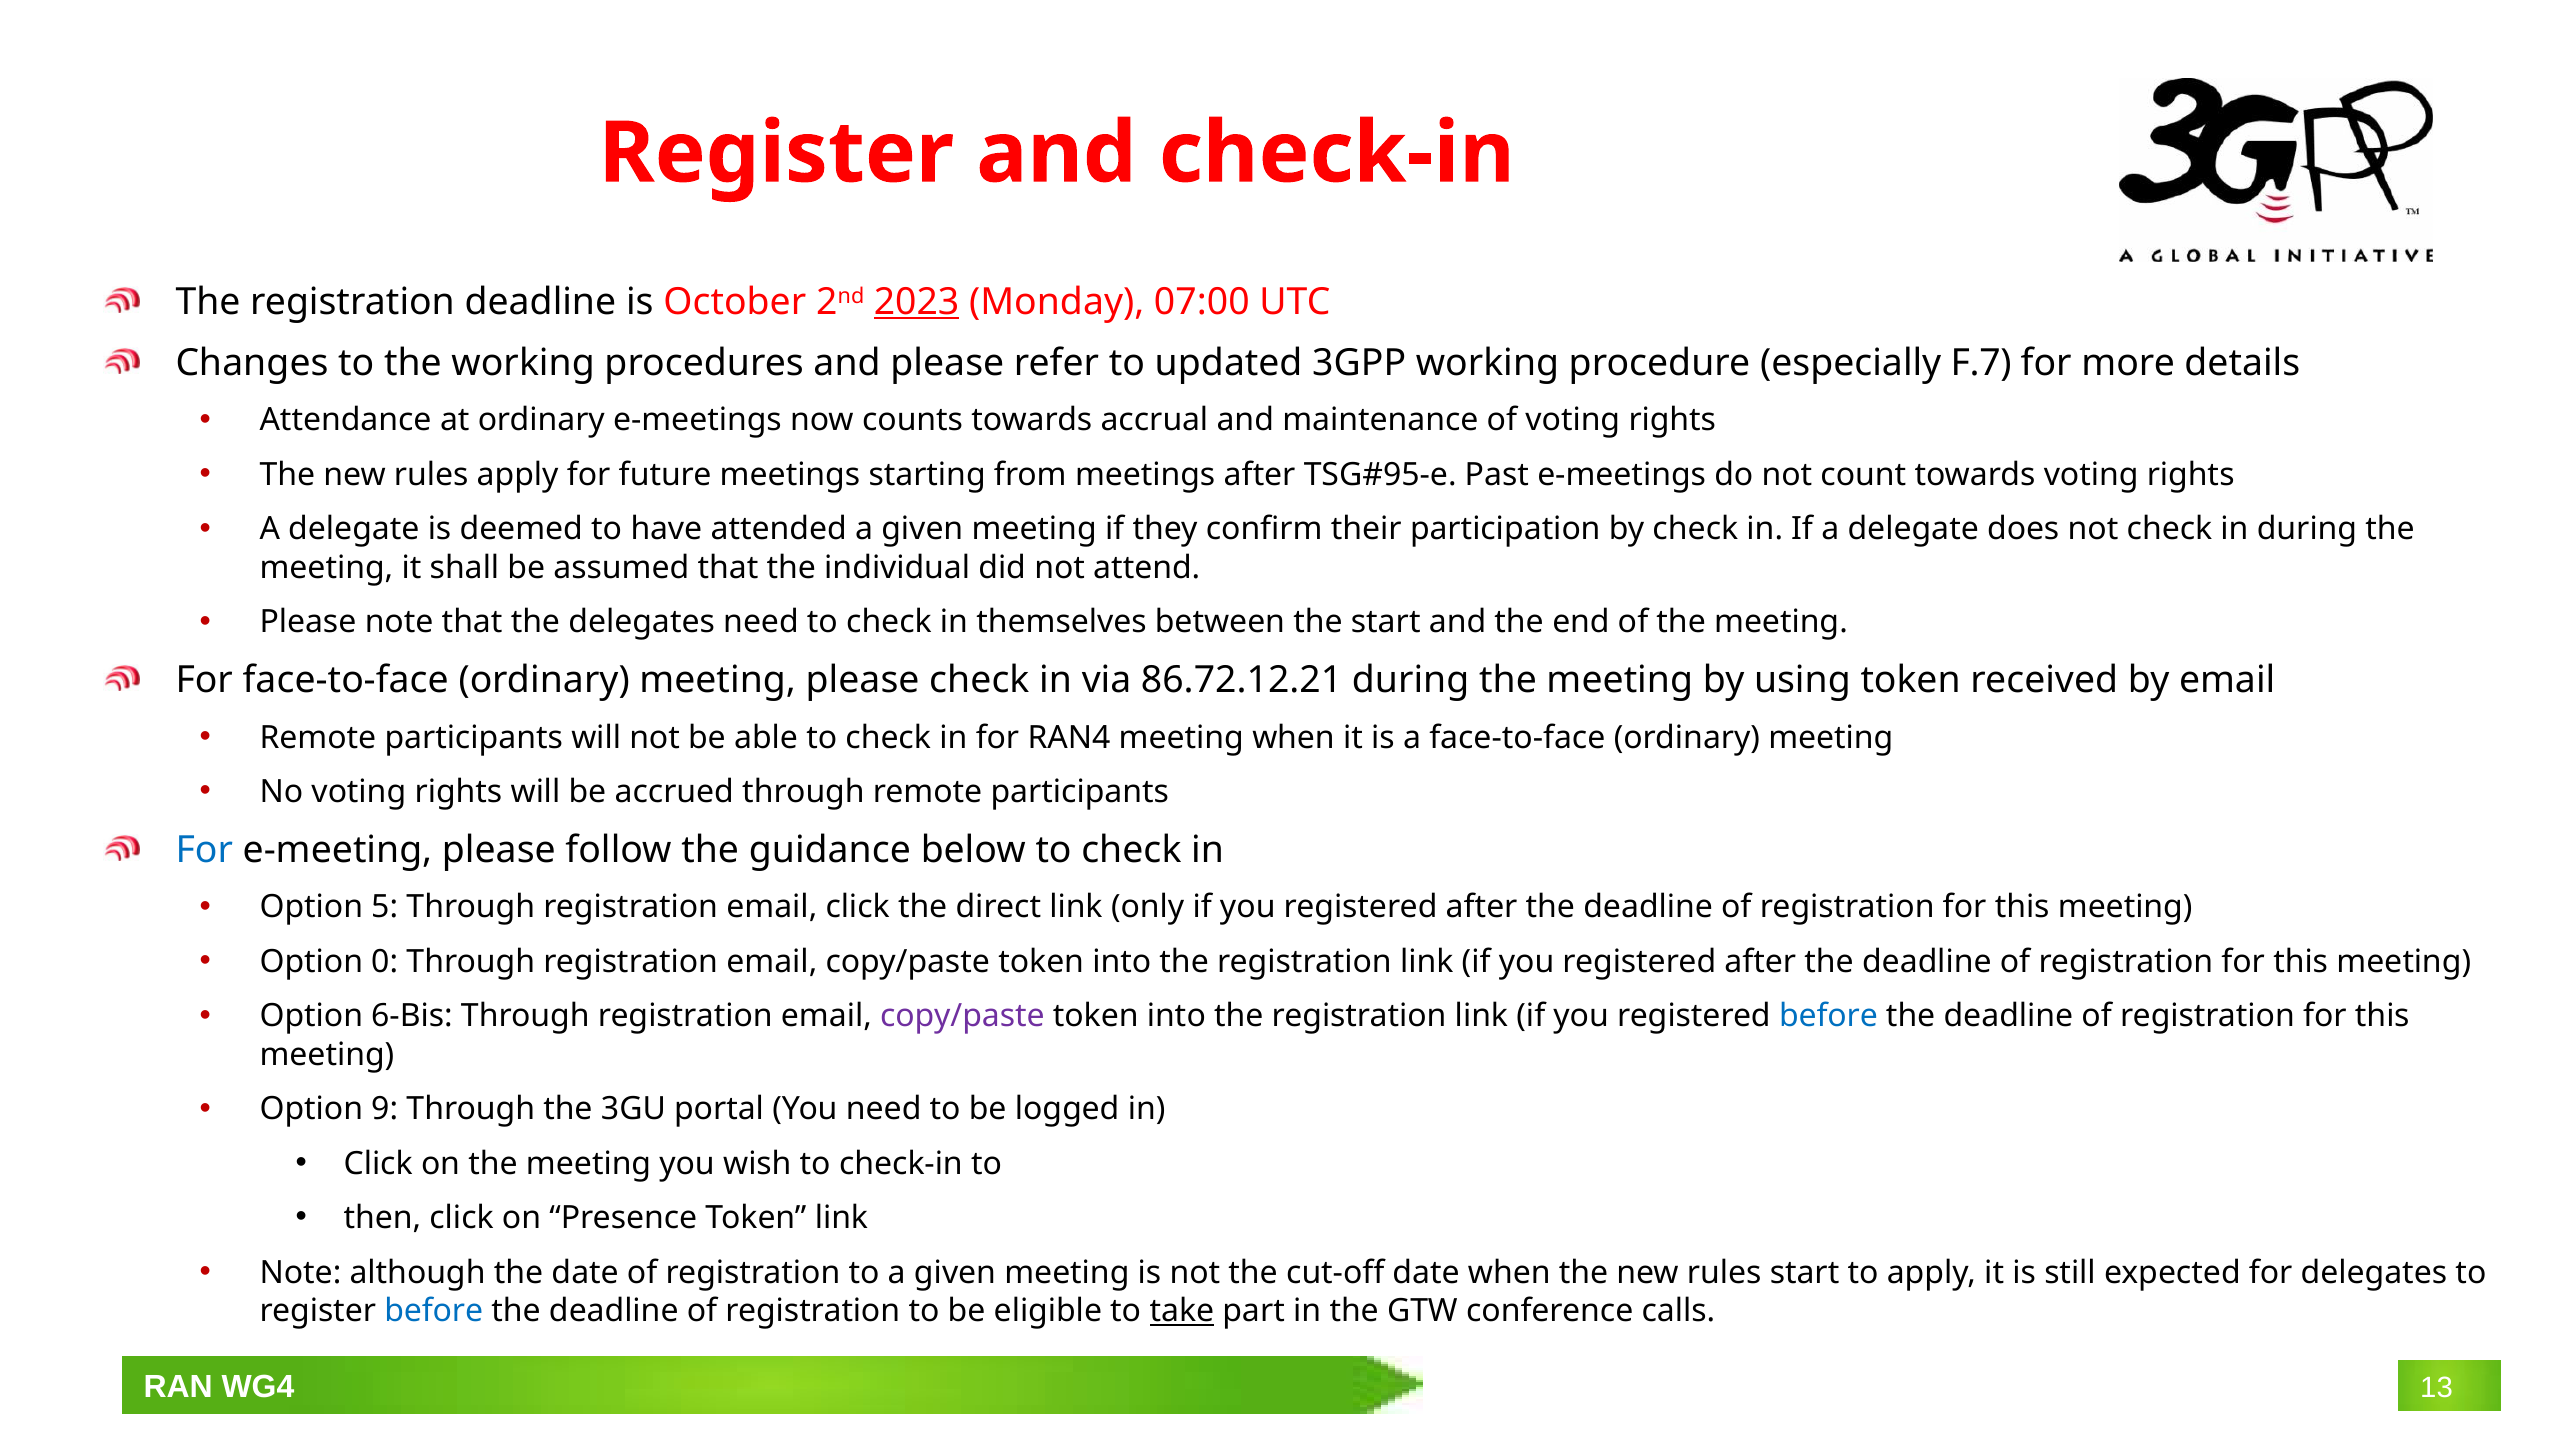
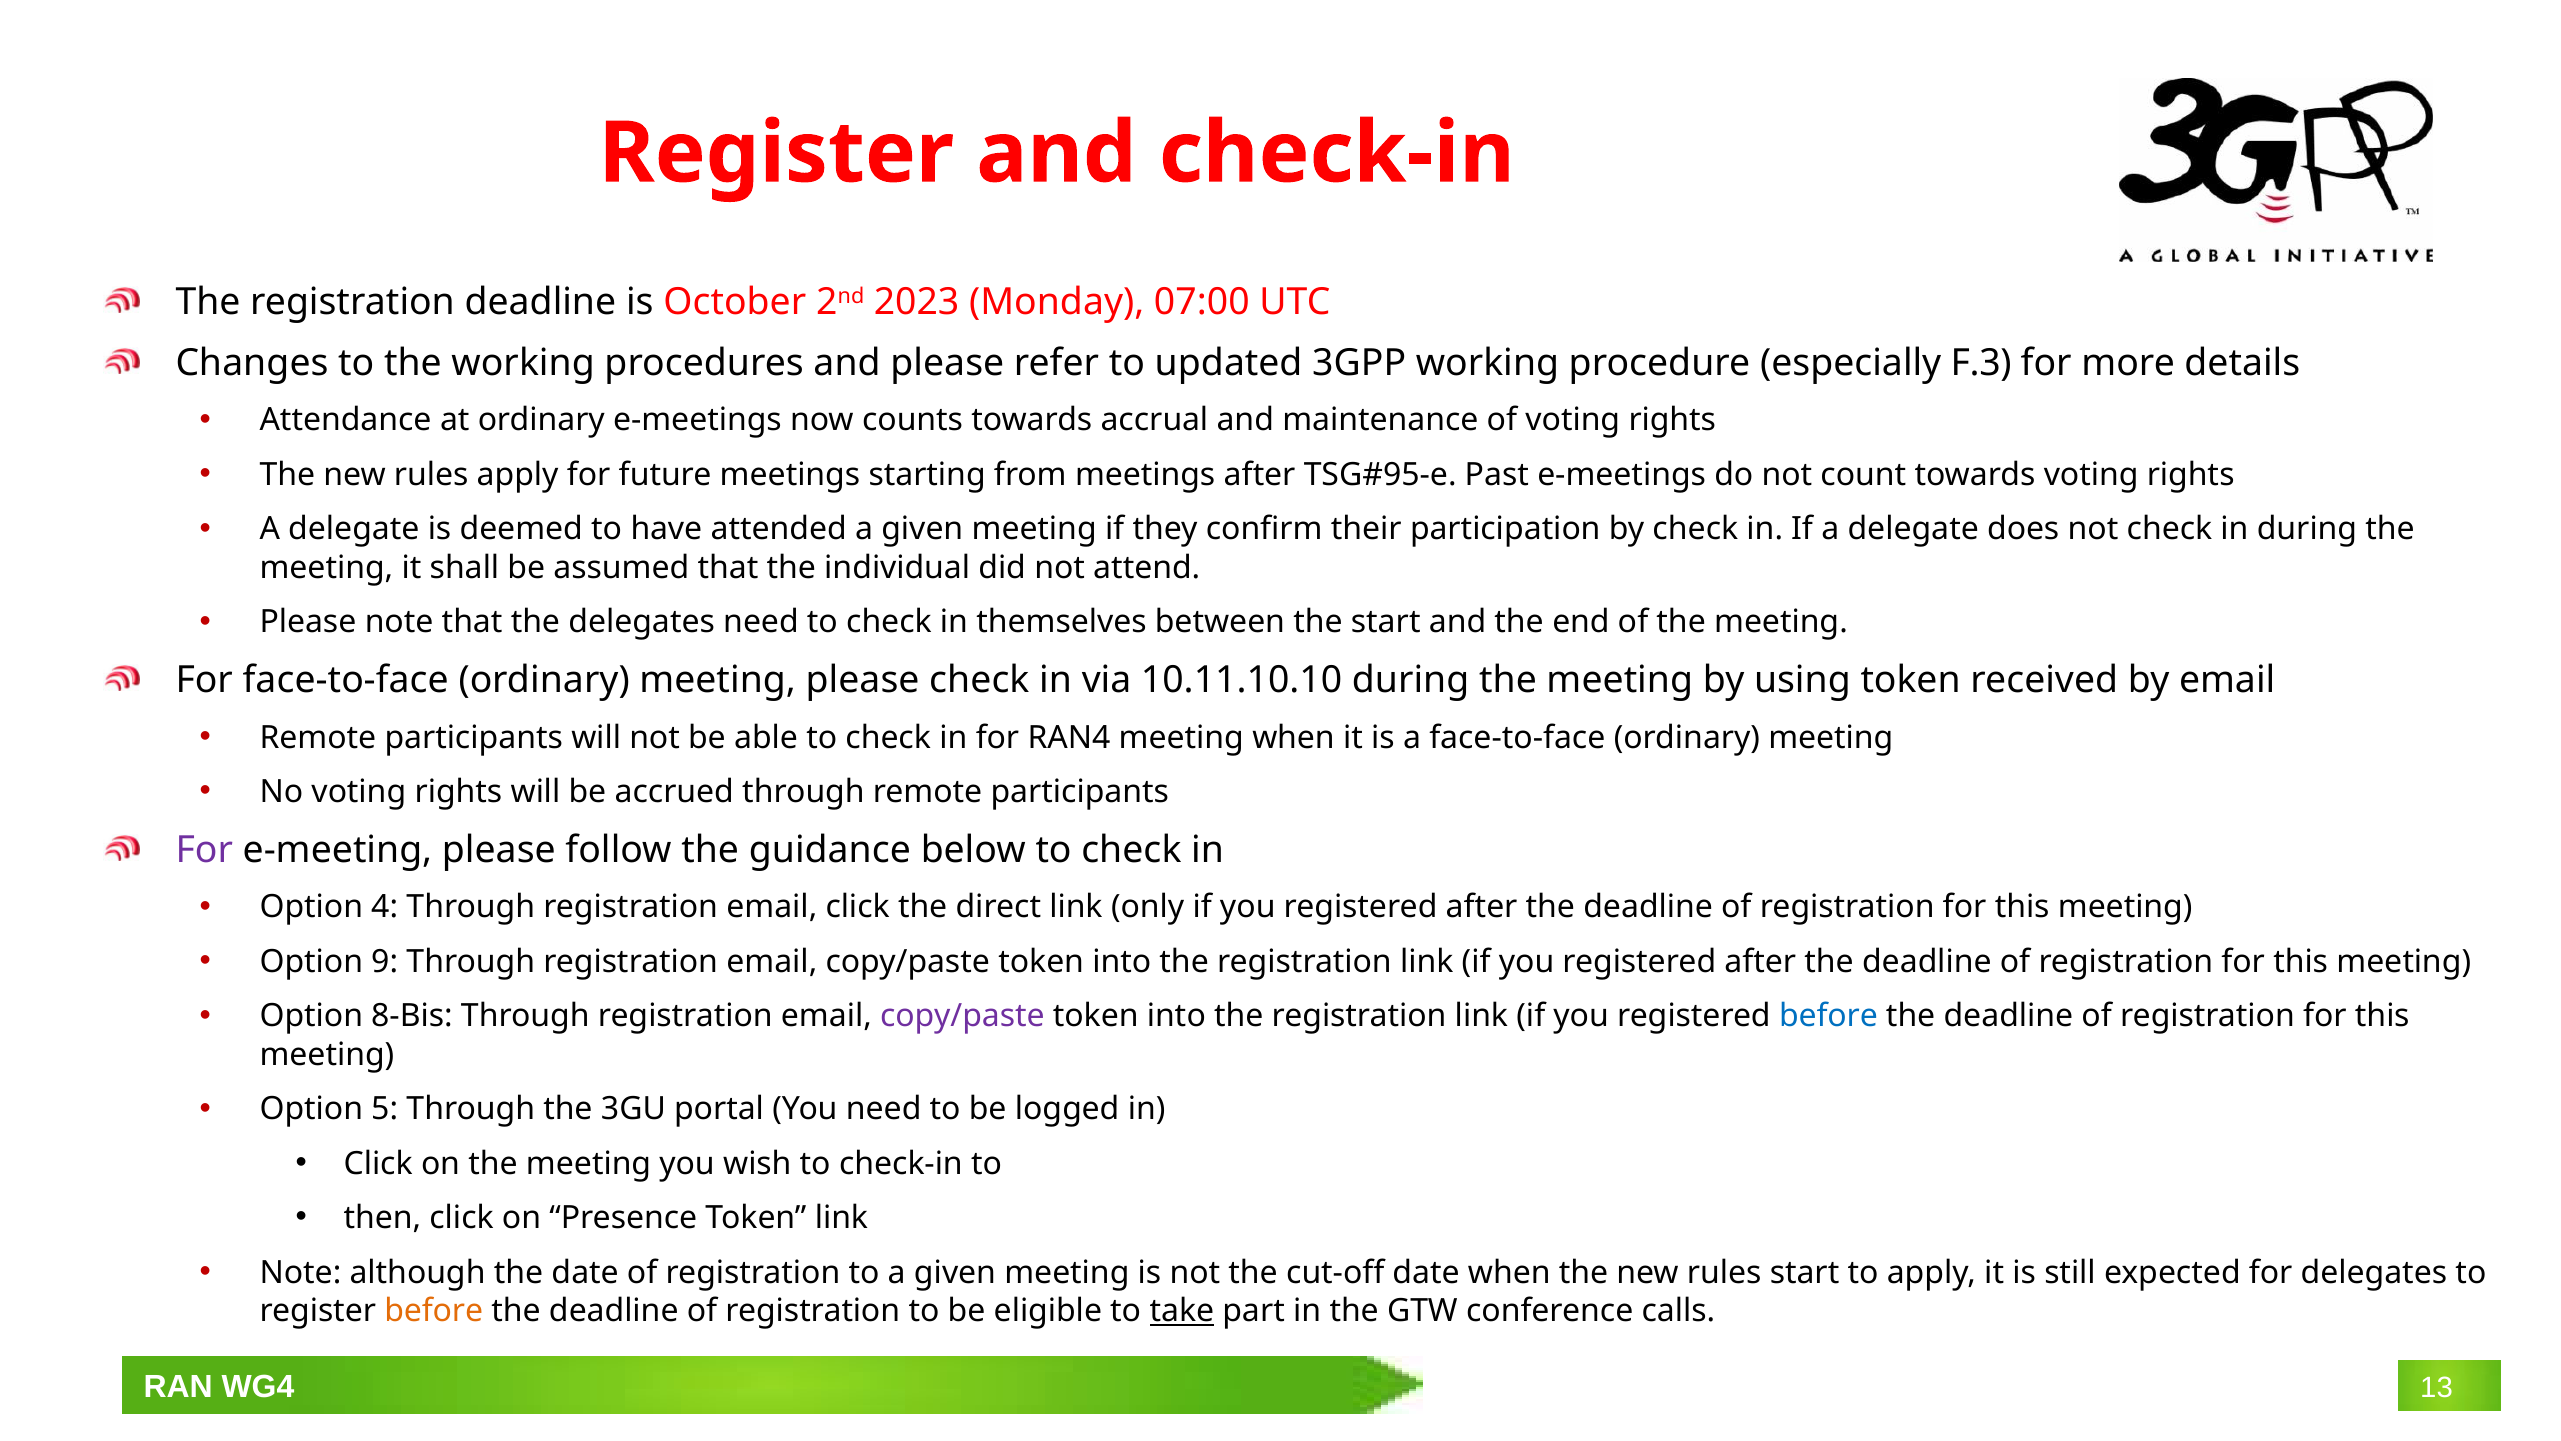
2023 underline: present -> none (917, 302)
F.7: F.7 -> F.3 (1981, 363)
86.72.12.21: 86.72.12.21 -> 10.11.10.10 (1242, 680)
For colour: blue -> purple (204, 850)
5: 5 -> 4 (385, 907)
0: 0 -> 9 (385, 962)
6-Bis: 6-Bis -> 8-Bis (412, 1016)
9: 9 -> 5 (385, 1109)
before colour: blue -> orange (434, 1311)
